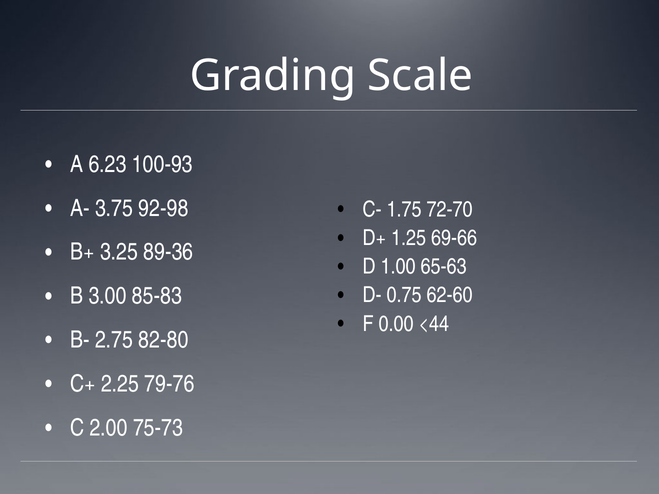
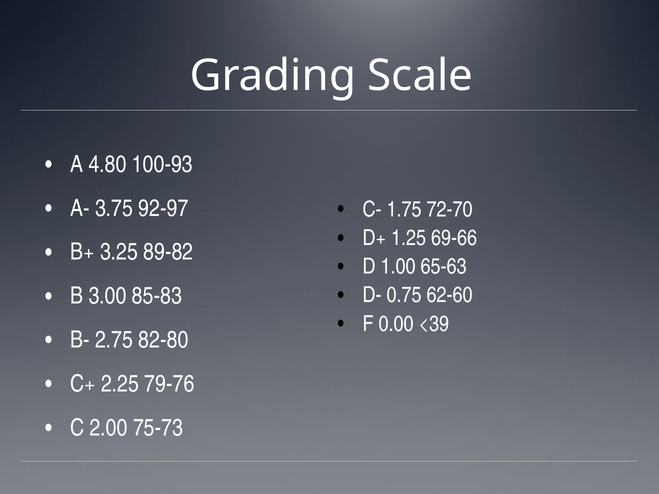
6.23: 6.23 -> 4.80 (108, 164)
92-98: 92-98 -> 92-97 (163, 208)
89-36: 89-36 -> 89-82 (168, 252)
<44: <44 -> <39 (434, 324)
